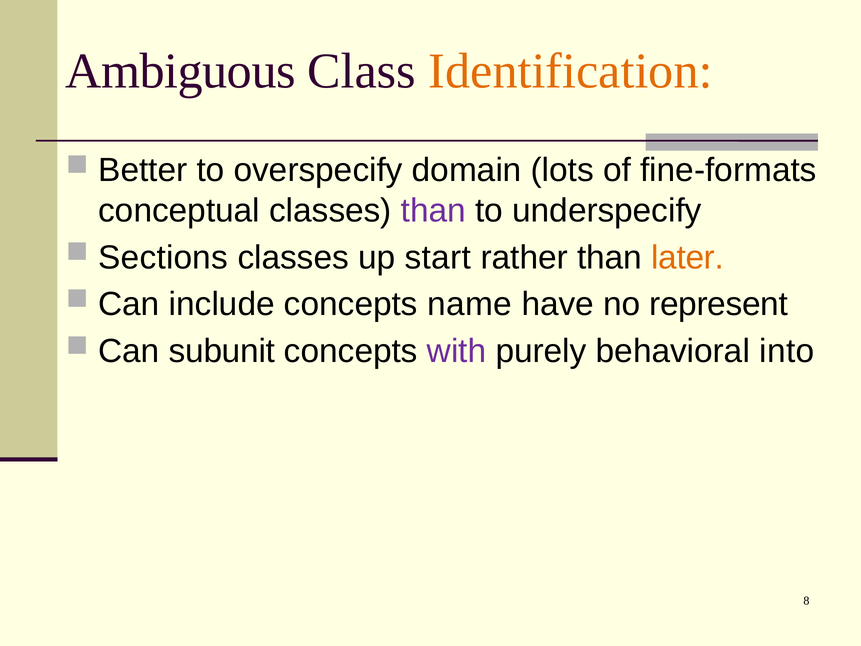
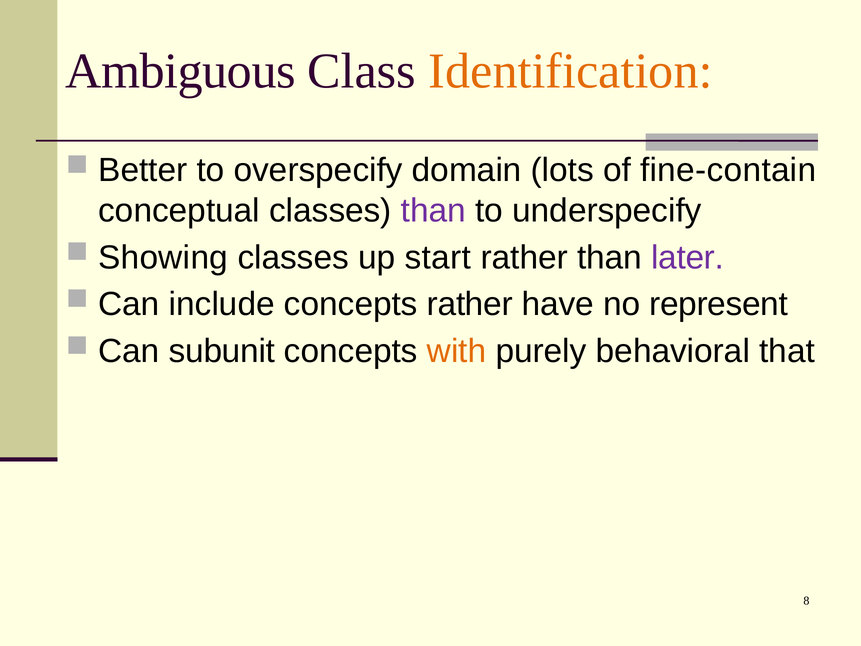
fine-formats: fine-formats -> fine-contain (728, 170)
Sections: Sections -> Showing (163, 257)
later colour: orange -> purple (688, 257)
concepts name: name -> rather (470, 304)
with colour: purple -> orange (457, 351)
into: into -> that (787, 351)
